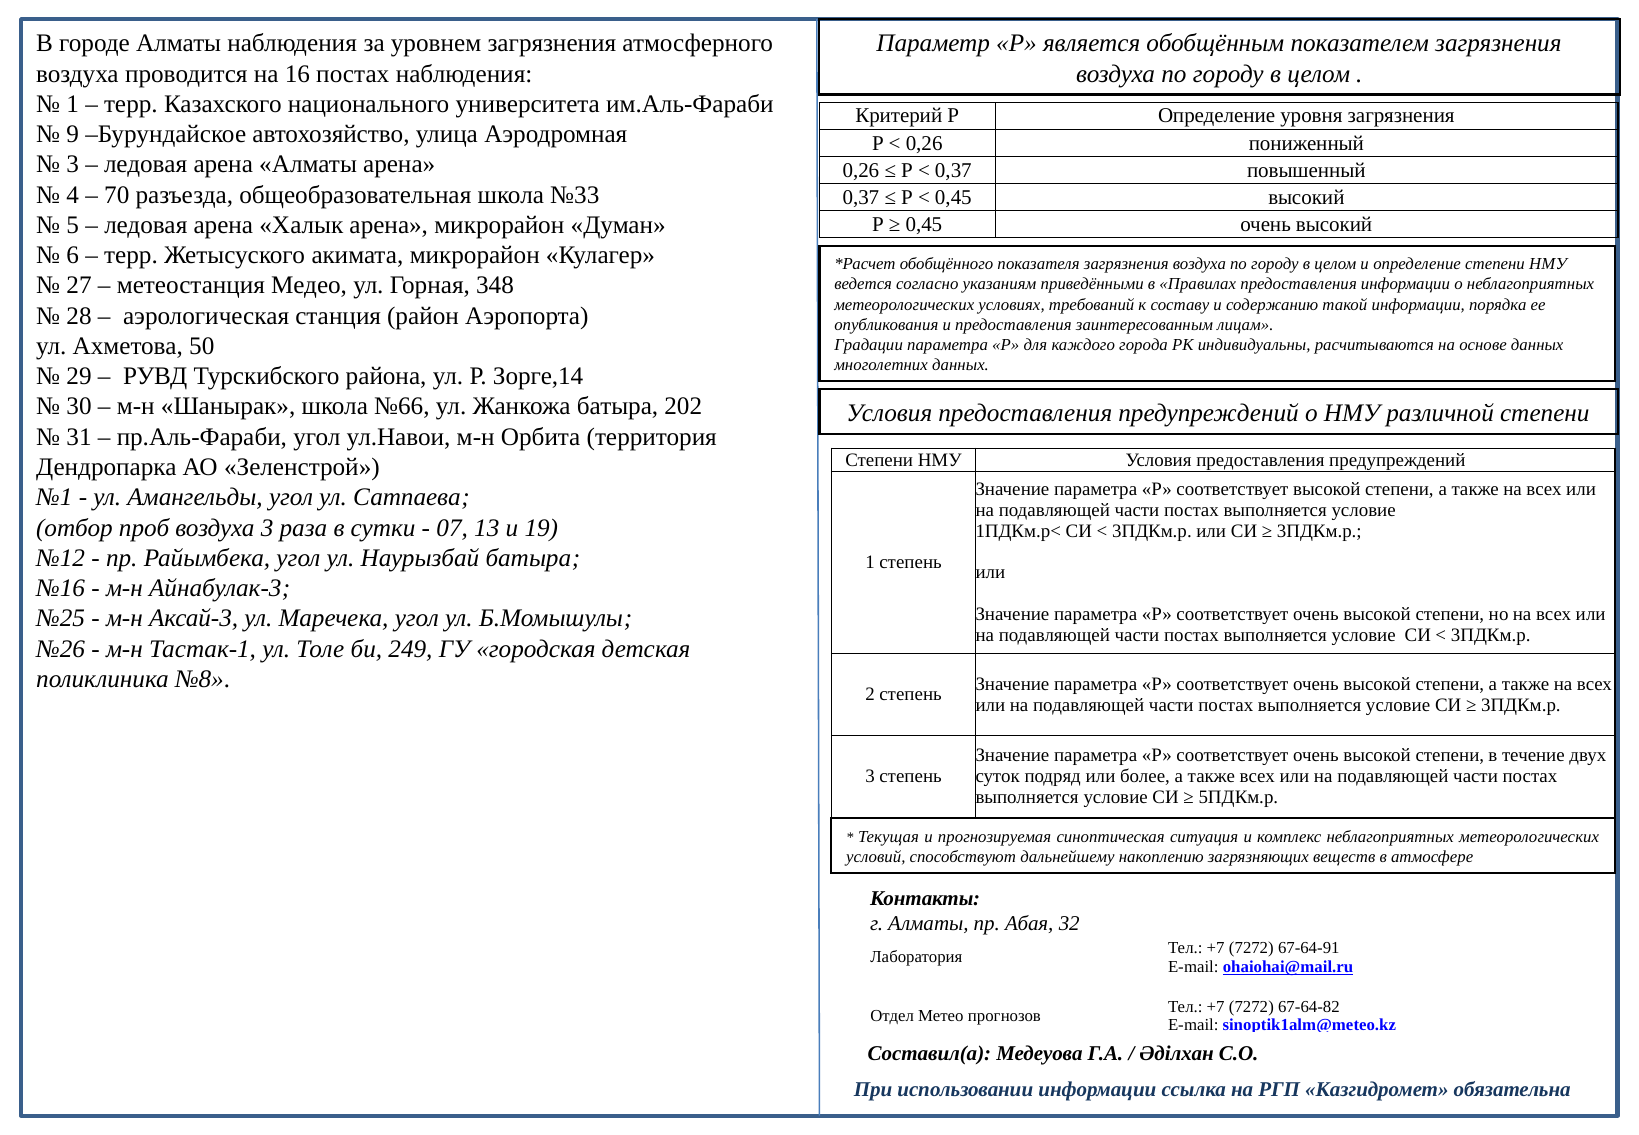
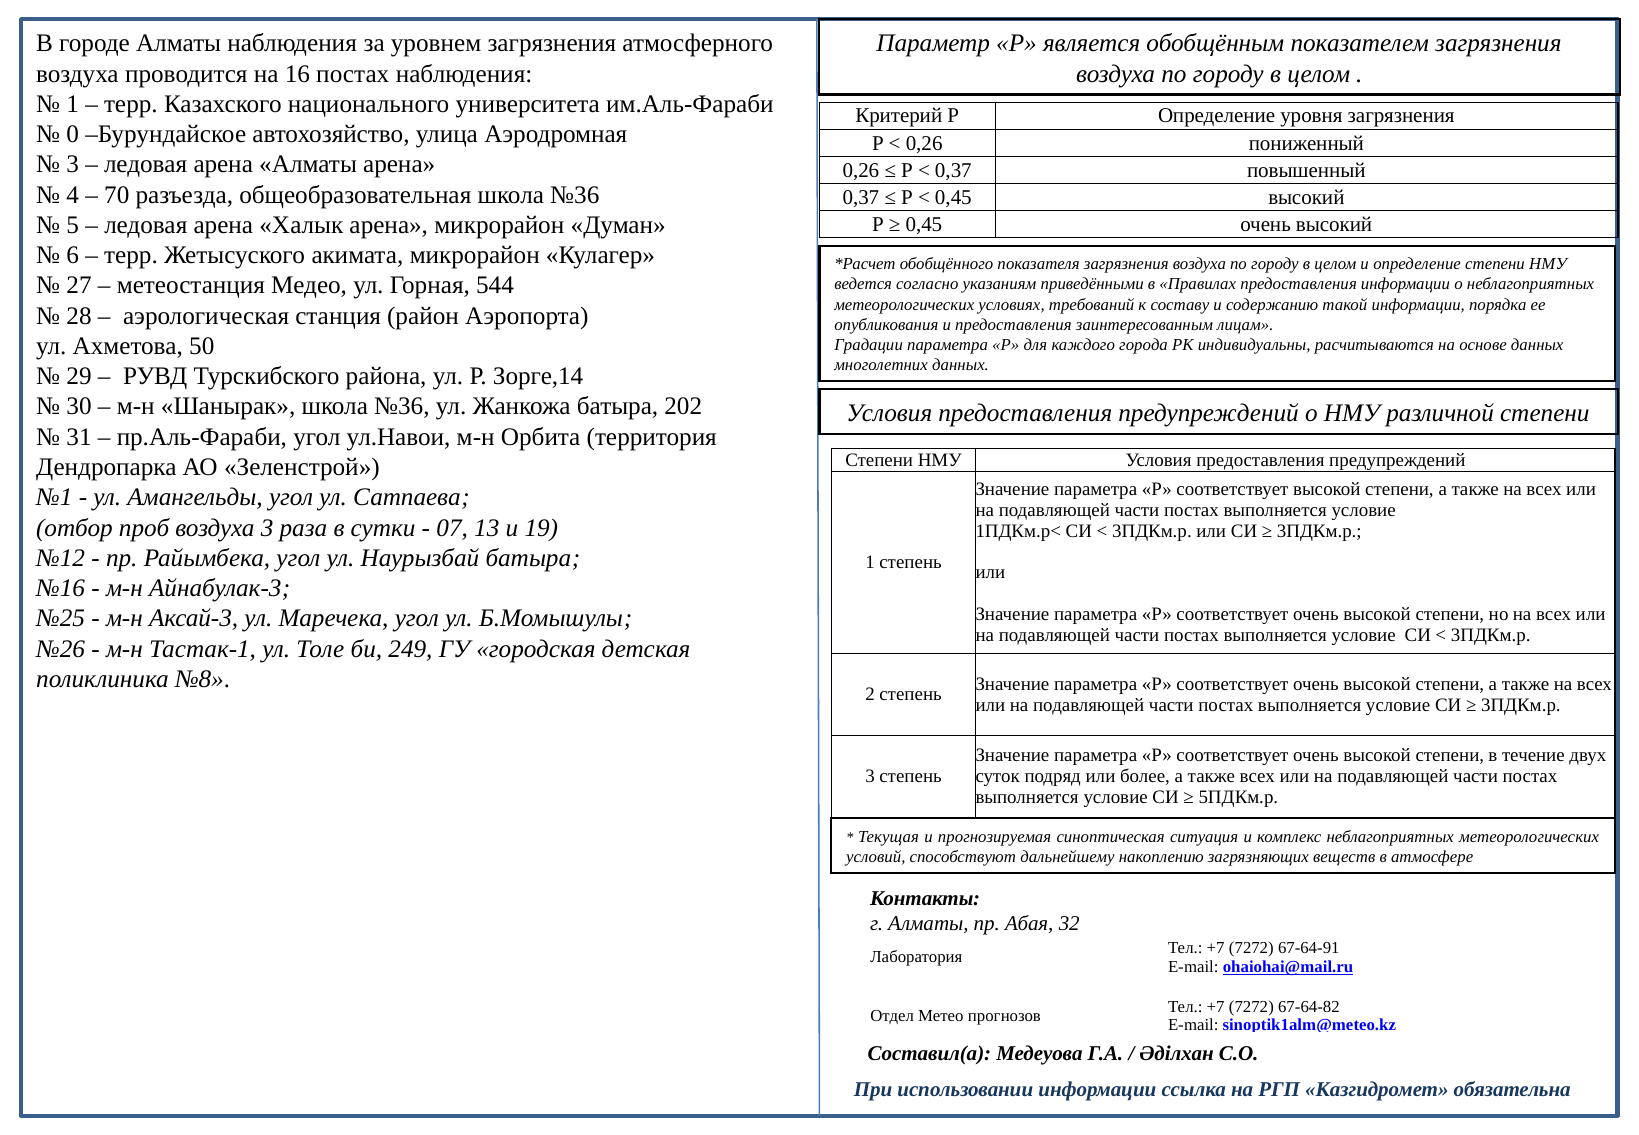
9: 9 -> 0 (73, 134)
общеобразовательная школа №33: №33 -> №36 (575, 195)
348: 348 -> 544 (495, 286)
Шанырак школа №66: №66 -> №36 (402, 407)
